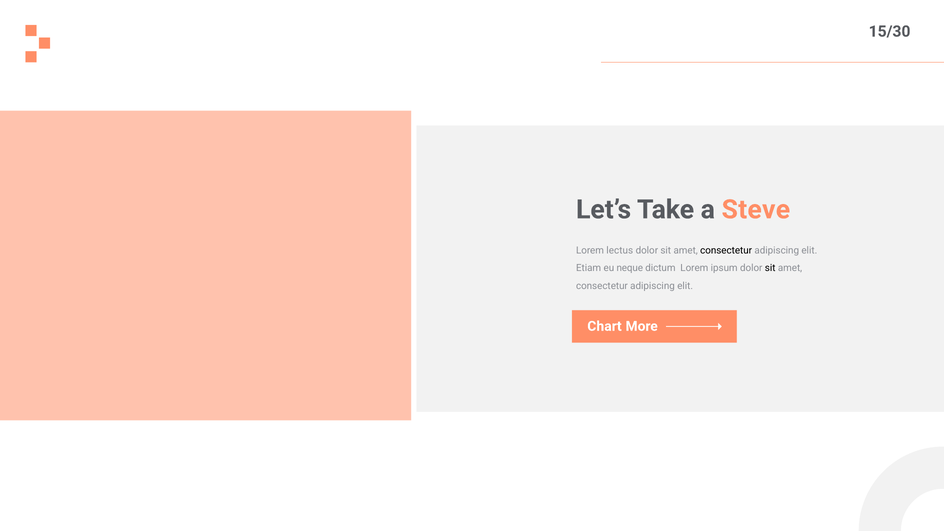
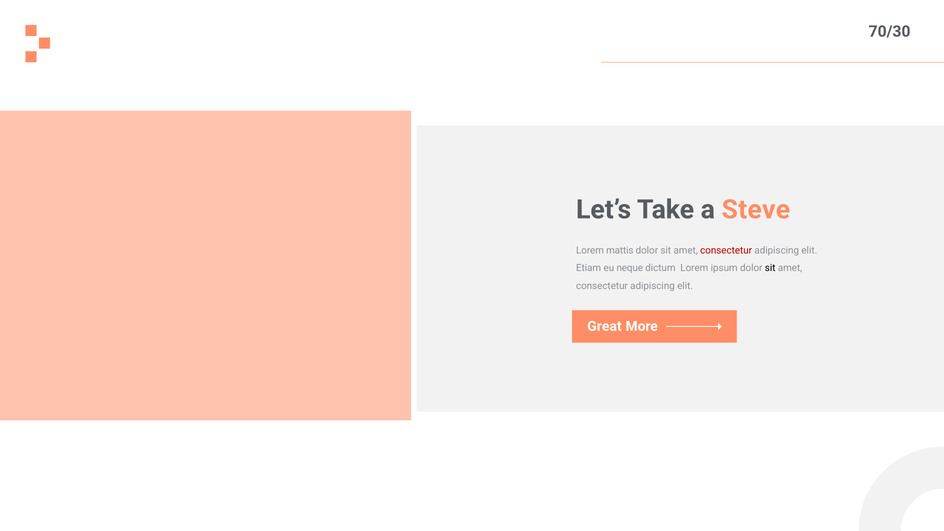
15/30: 15/30 -> 70/30 (890, 31)
lectus: lectus -> mattis (620, 250)
consectetur colour: black -> red (726, 250)
Chart: Chart -> Great (604, 326)
